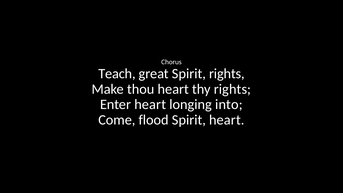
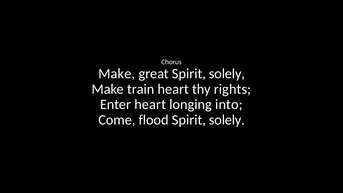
Teach: Teach -> Make (117, 74)
great Spirit rights: rights -> solely (227, 74)
thou: thou -> train (141, 89)
heart: heart -> solely (227, 120)
